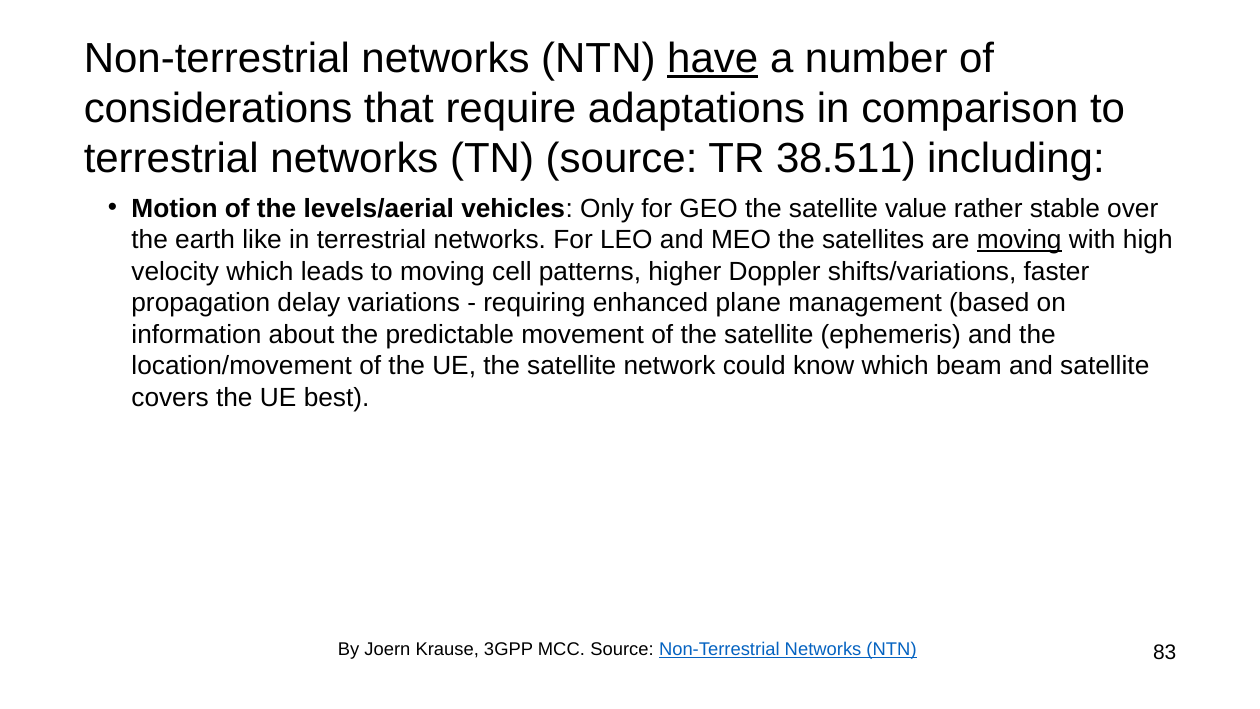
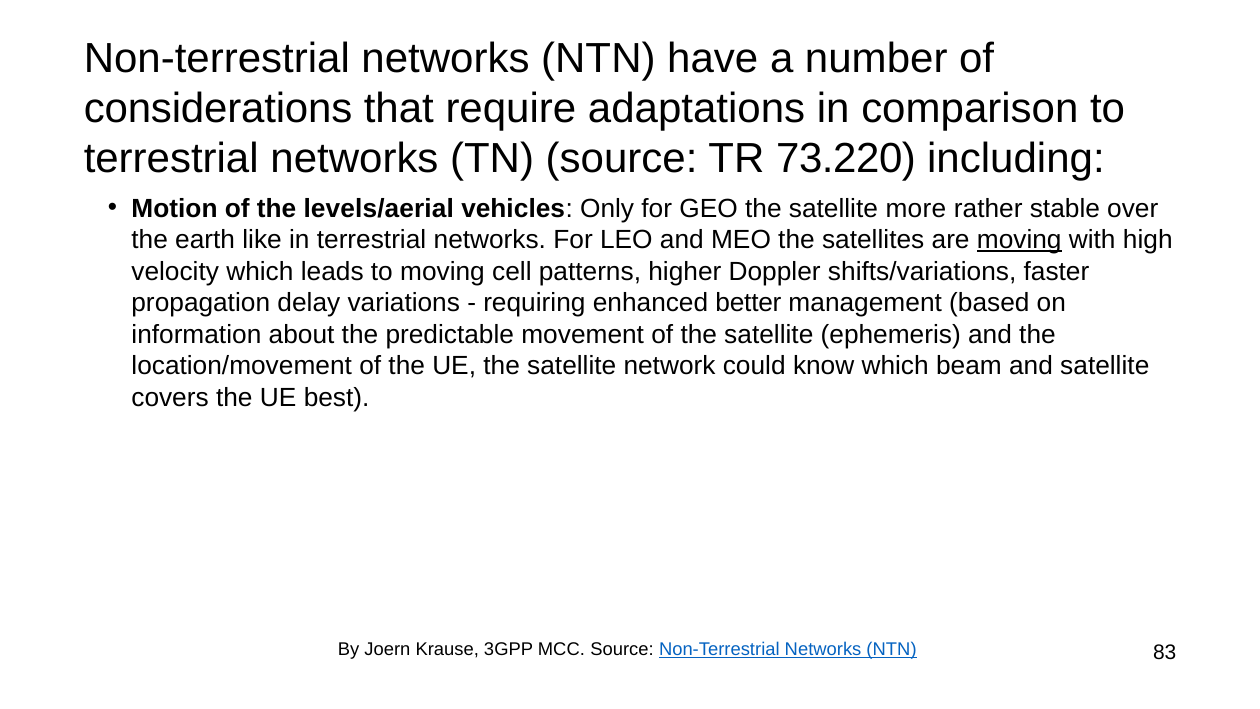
have underline: present -> none (713, 58)
38.511: 38.511 -> 73.220 (846, 159)
value: value -> more (916, 208)
plane: plane -> better (748, 303)
